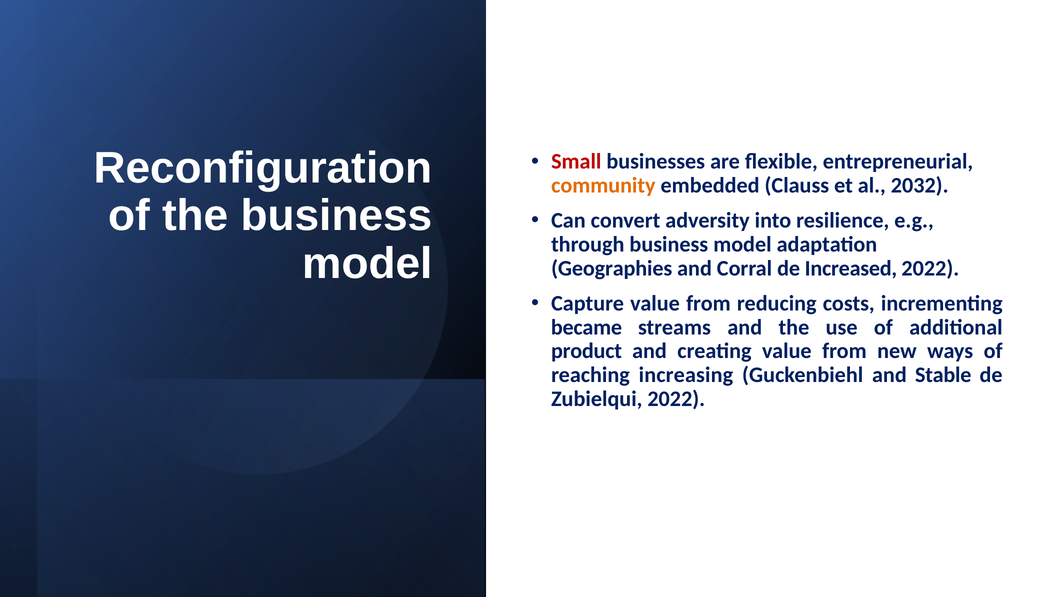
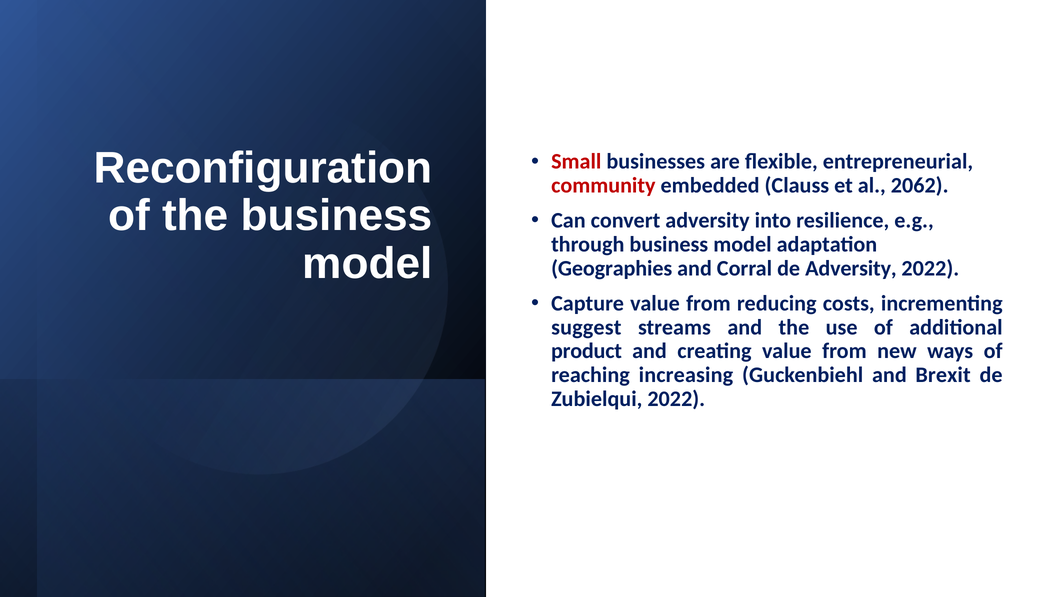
community colour: orange -> red (603, 186)
2032: 2032 -> 2062 (920, 186)
de Increased: Increased -> Adversity (851, 269)
became: became -> suggest (586, 327)
Stable: Stable -> Brexit (943, 375)
